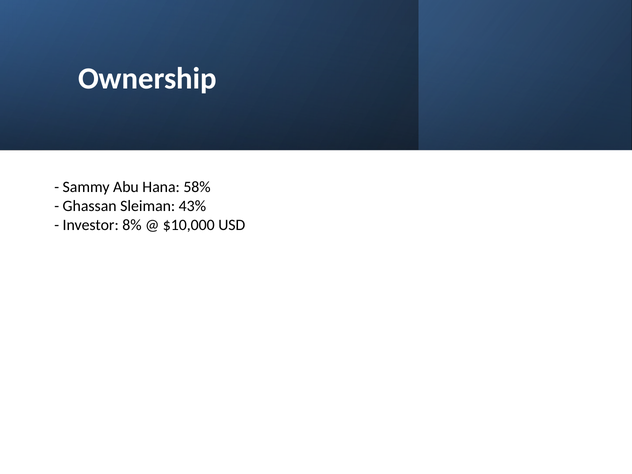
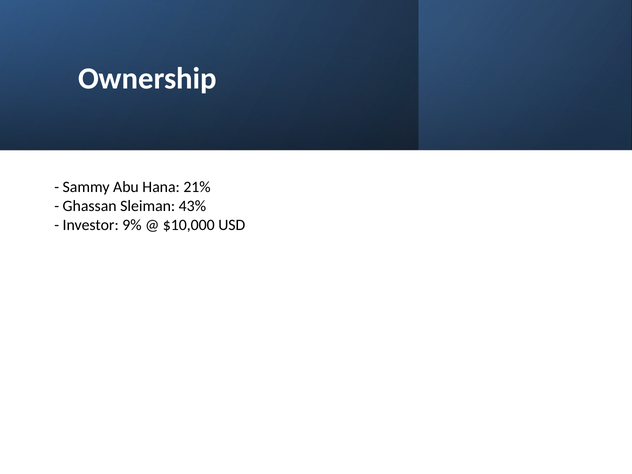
58%: 58% -> 21% (197, 187)
8%: 8% -> 9% (132, 225)
